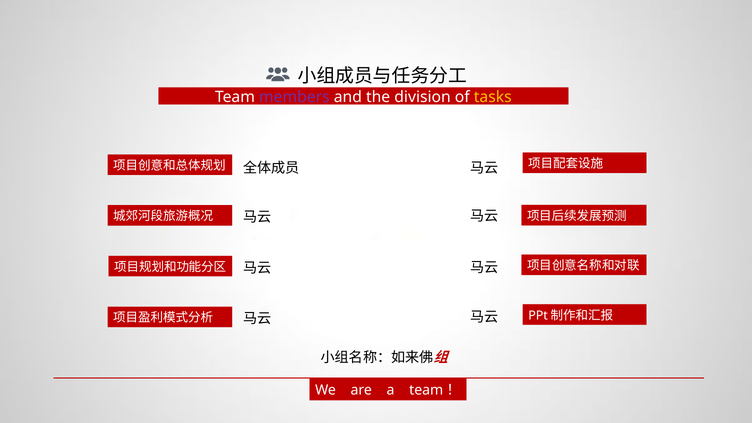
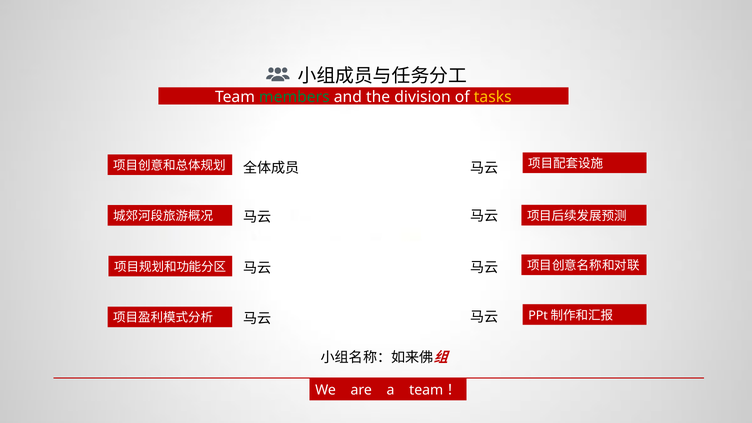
members colour: purple -> green (294, 97)
